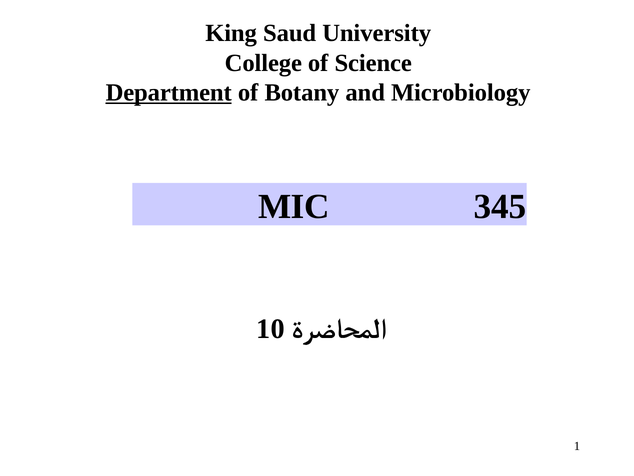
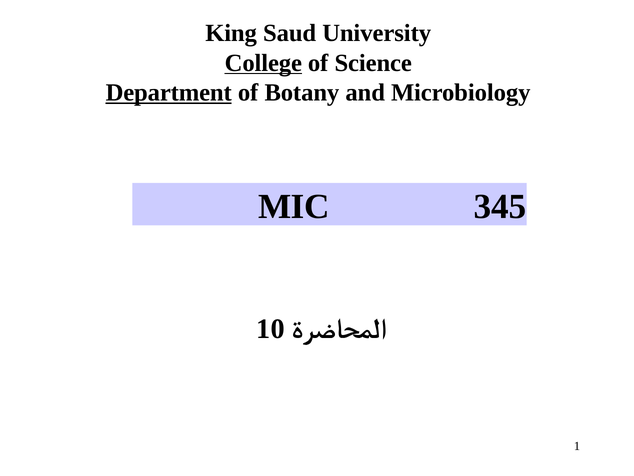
College underline: none -> present (263, 63)
